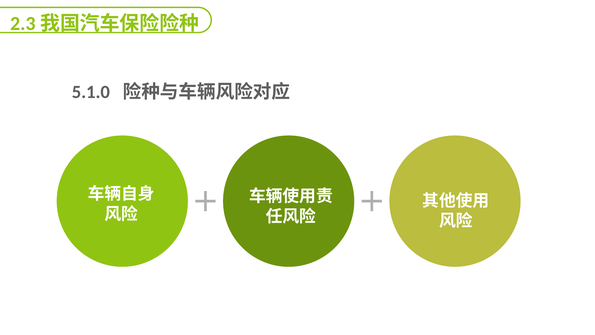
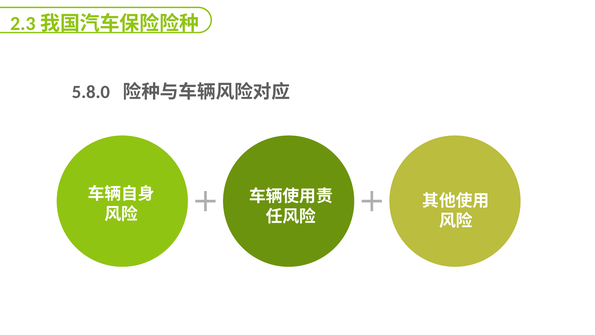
5.1.0: 5.1.0 -> 5.8.0 (91, 92)
